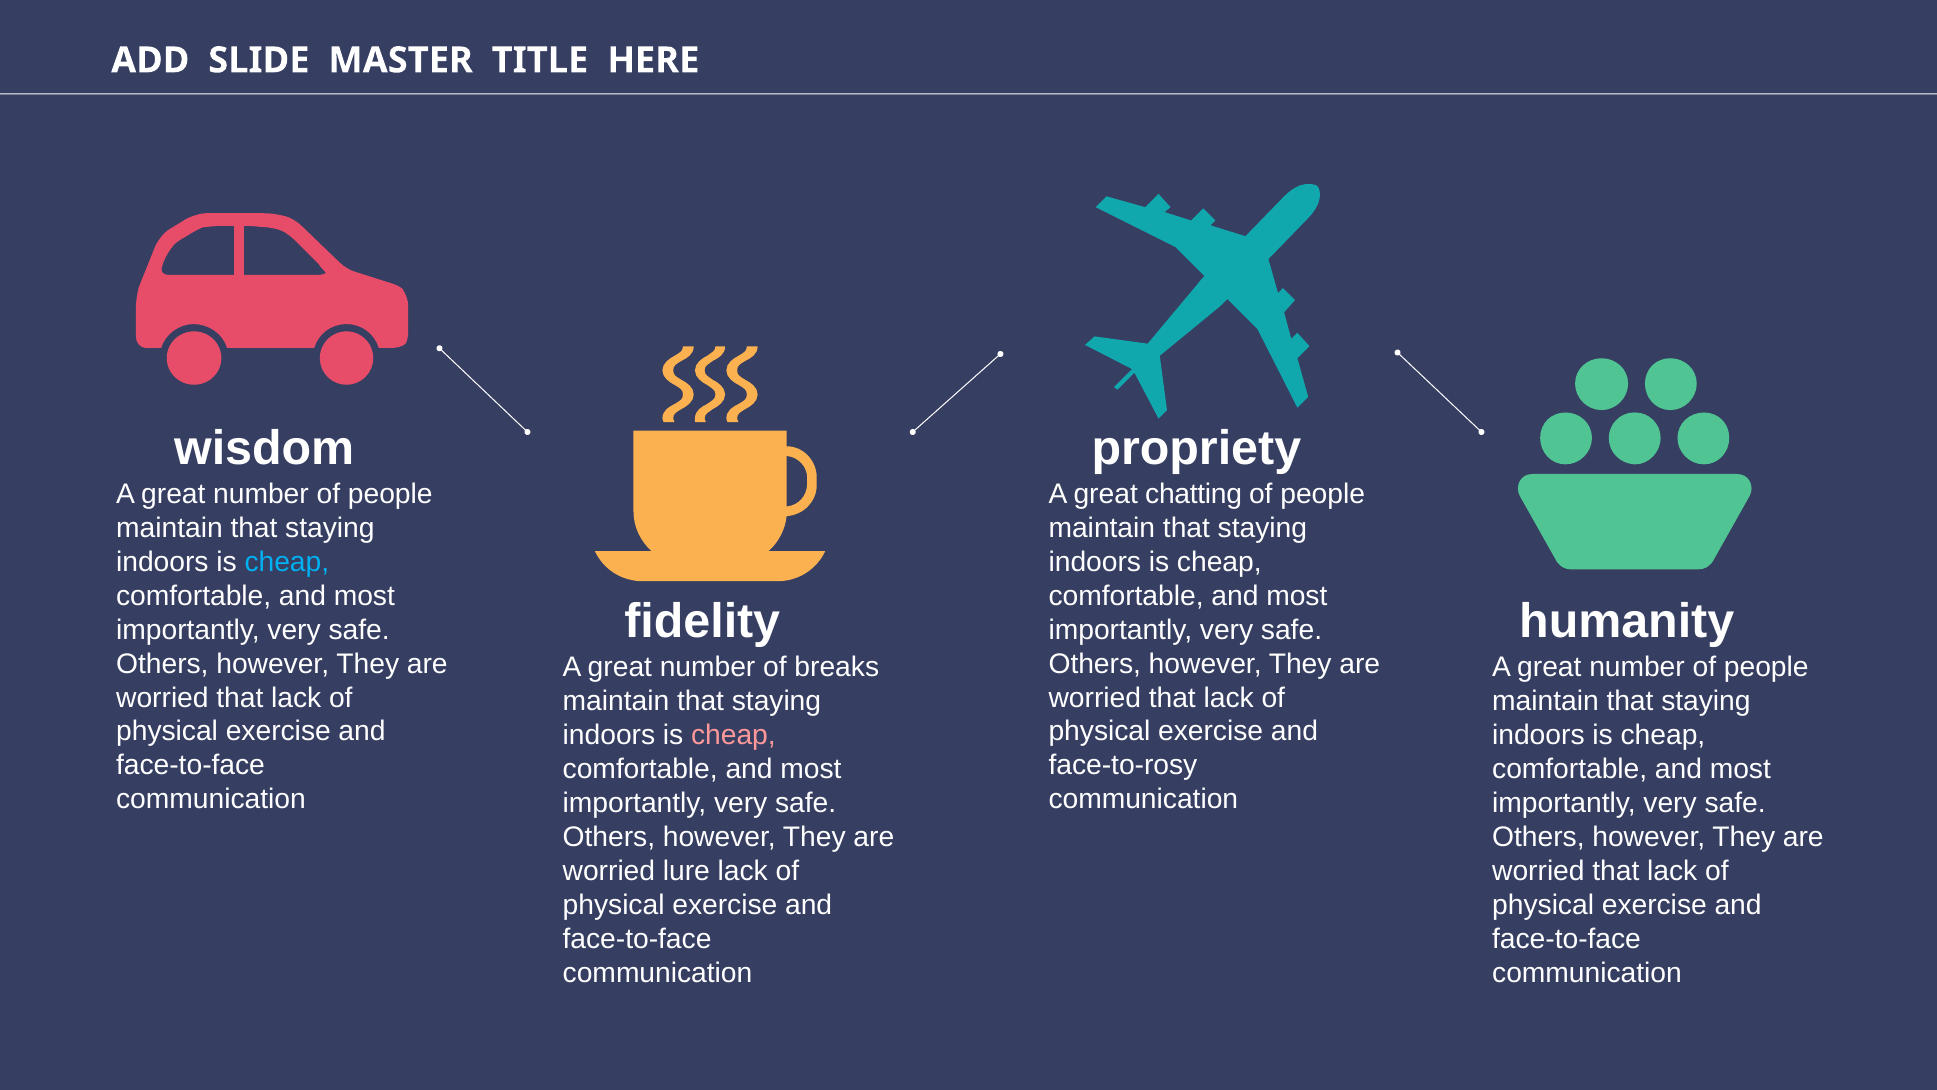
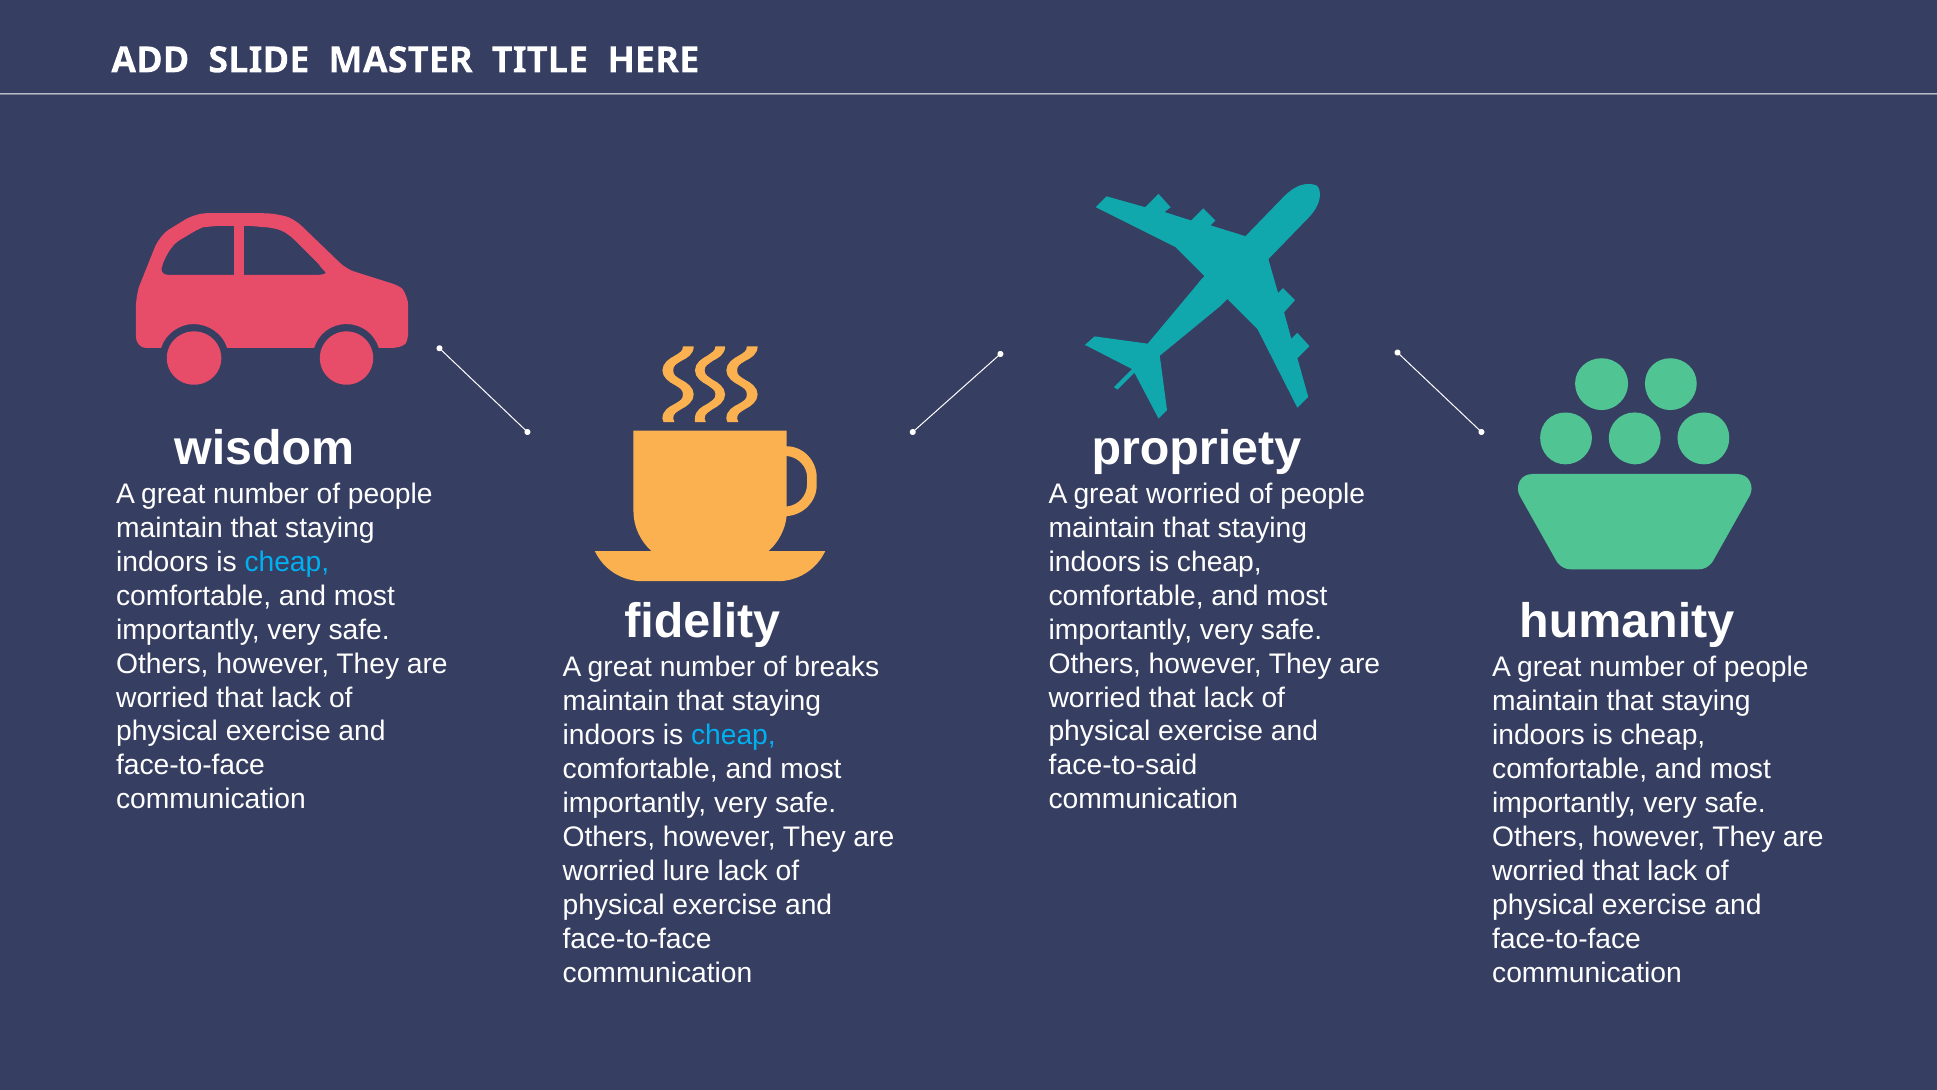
great chatting: chatting -> worried (1193, 494)
cheap colour: pink -> light blue (733, 735)
face-to-rosy: face-to-rosy -> face-to-said (1123, 765)
